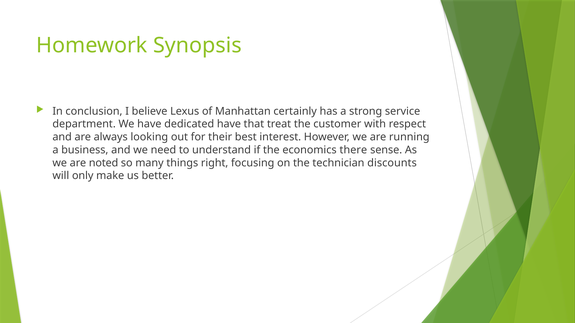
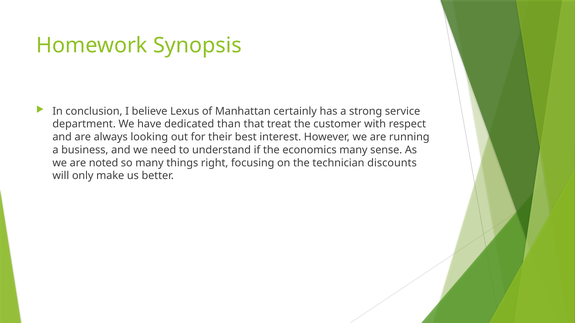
dedicated have: have -> than (229, 124)
economics there: there -> many (353, 150)
